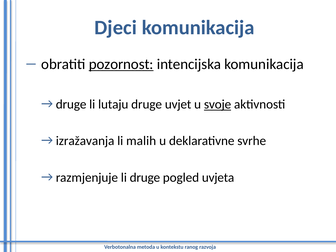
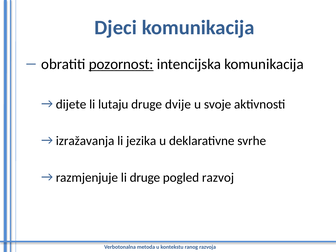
druge: druge -> dijete (71, 104)
uvjet: uvjet -> dvije (178, 104)
svoje underline: present -> none (218, 104)
malih: malih -> jezika (141, 141)
uvjeta: uvjeta -> razvoj (218, 177)
